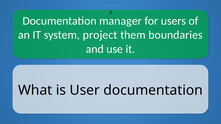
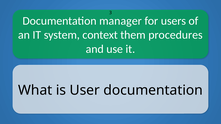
project: project -> context (100, 35)
boundaries: boundaries -> procedures (176, 35)
